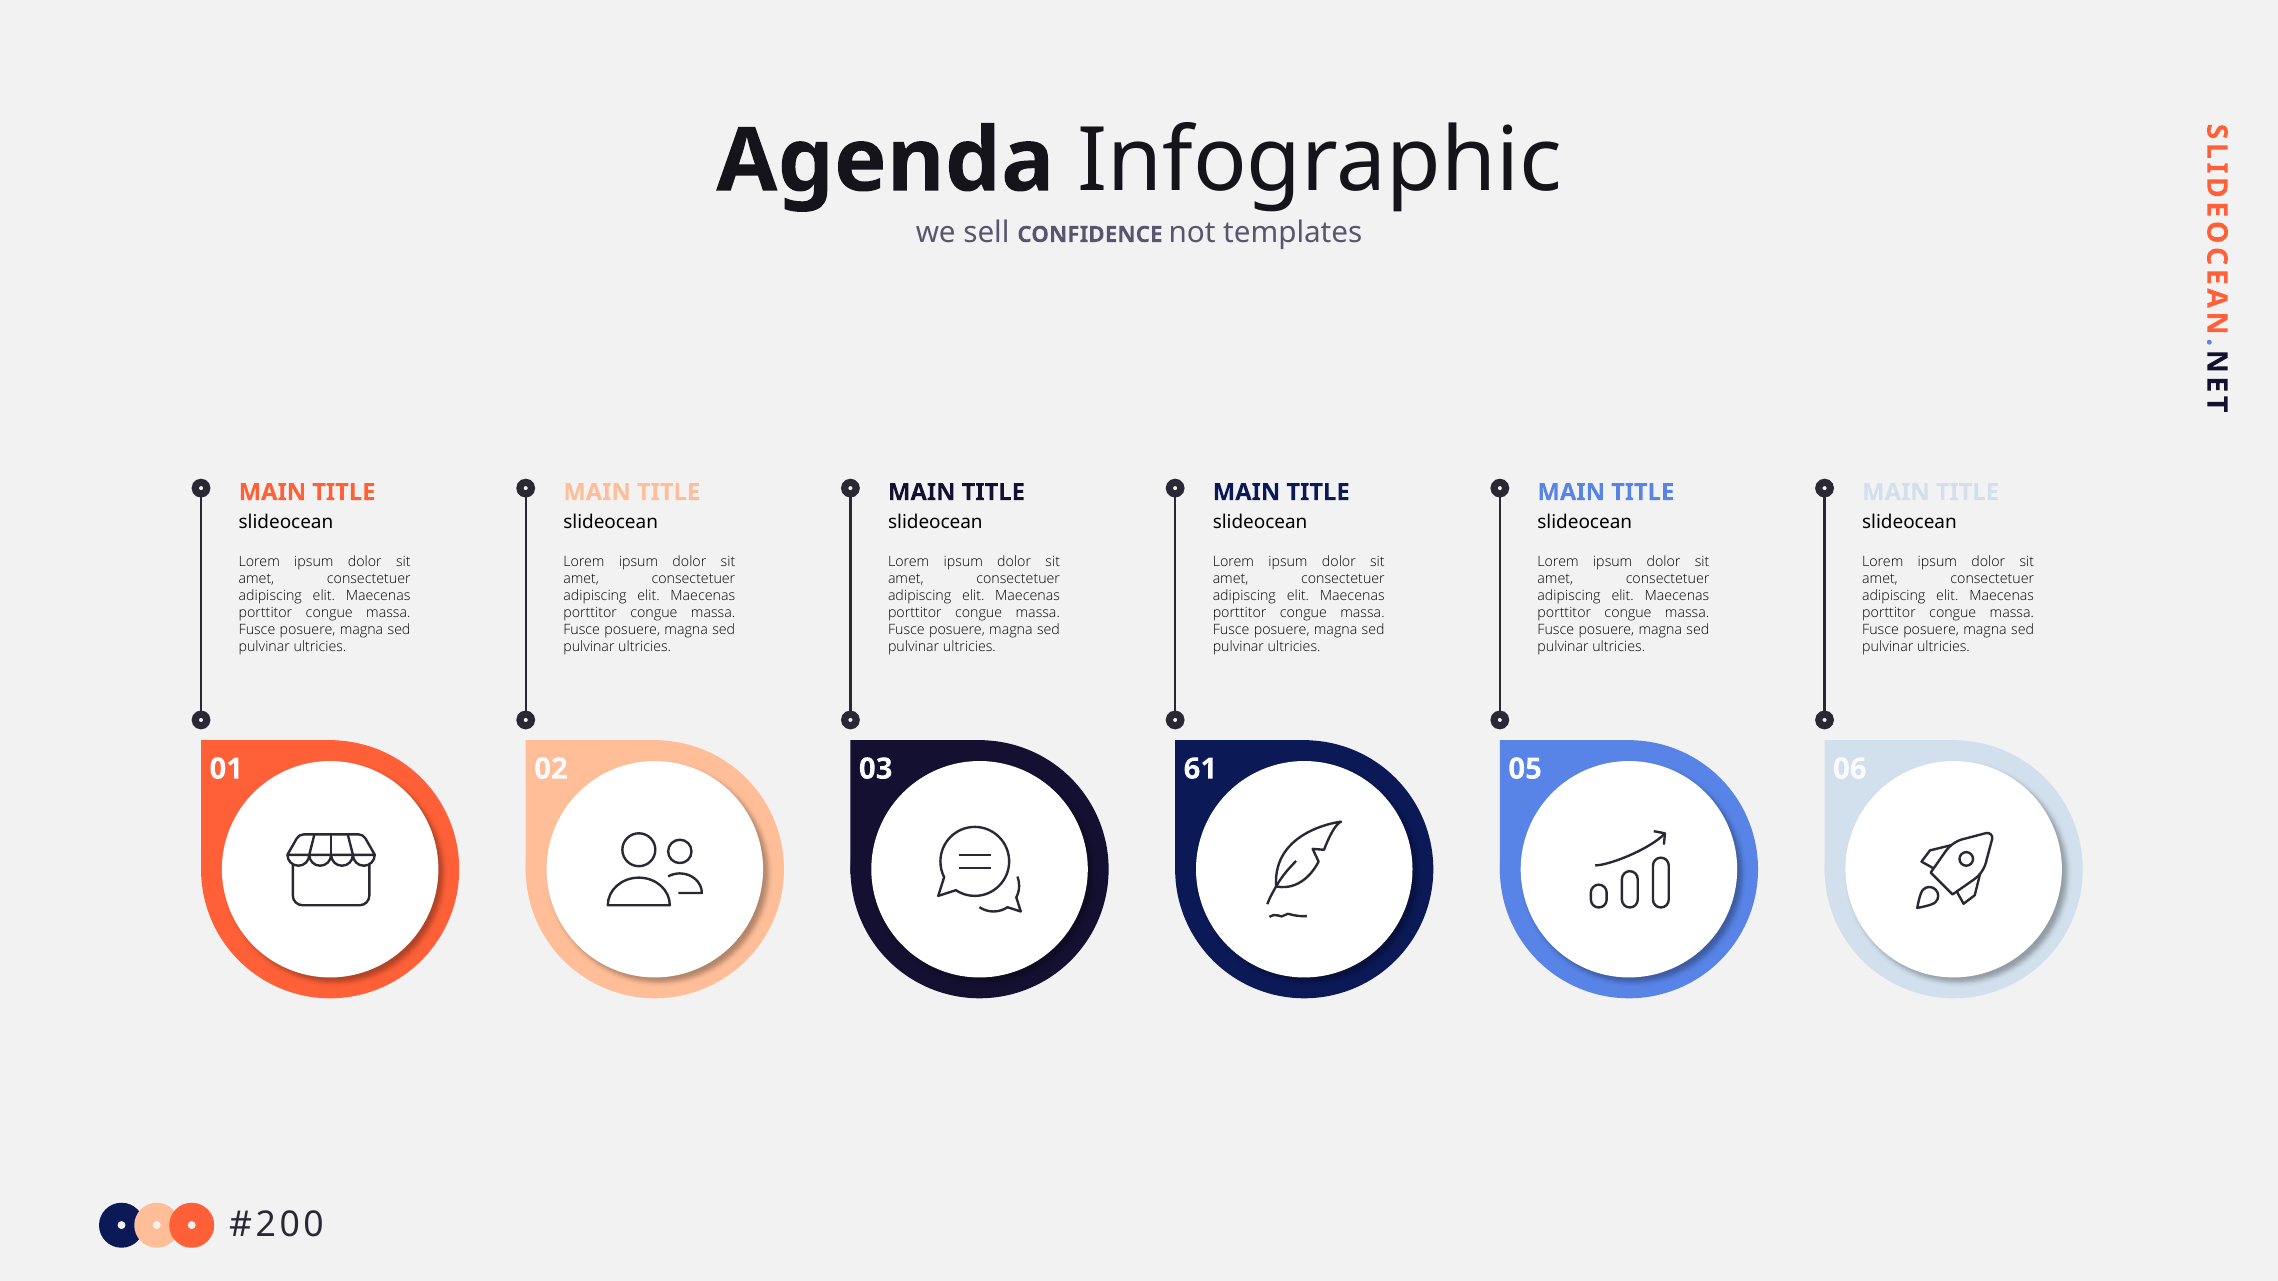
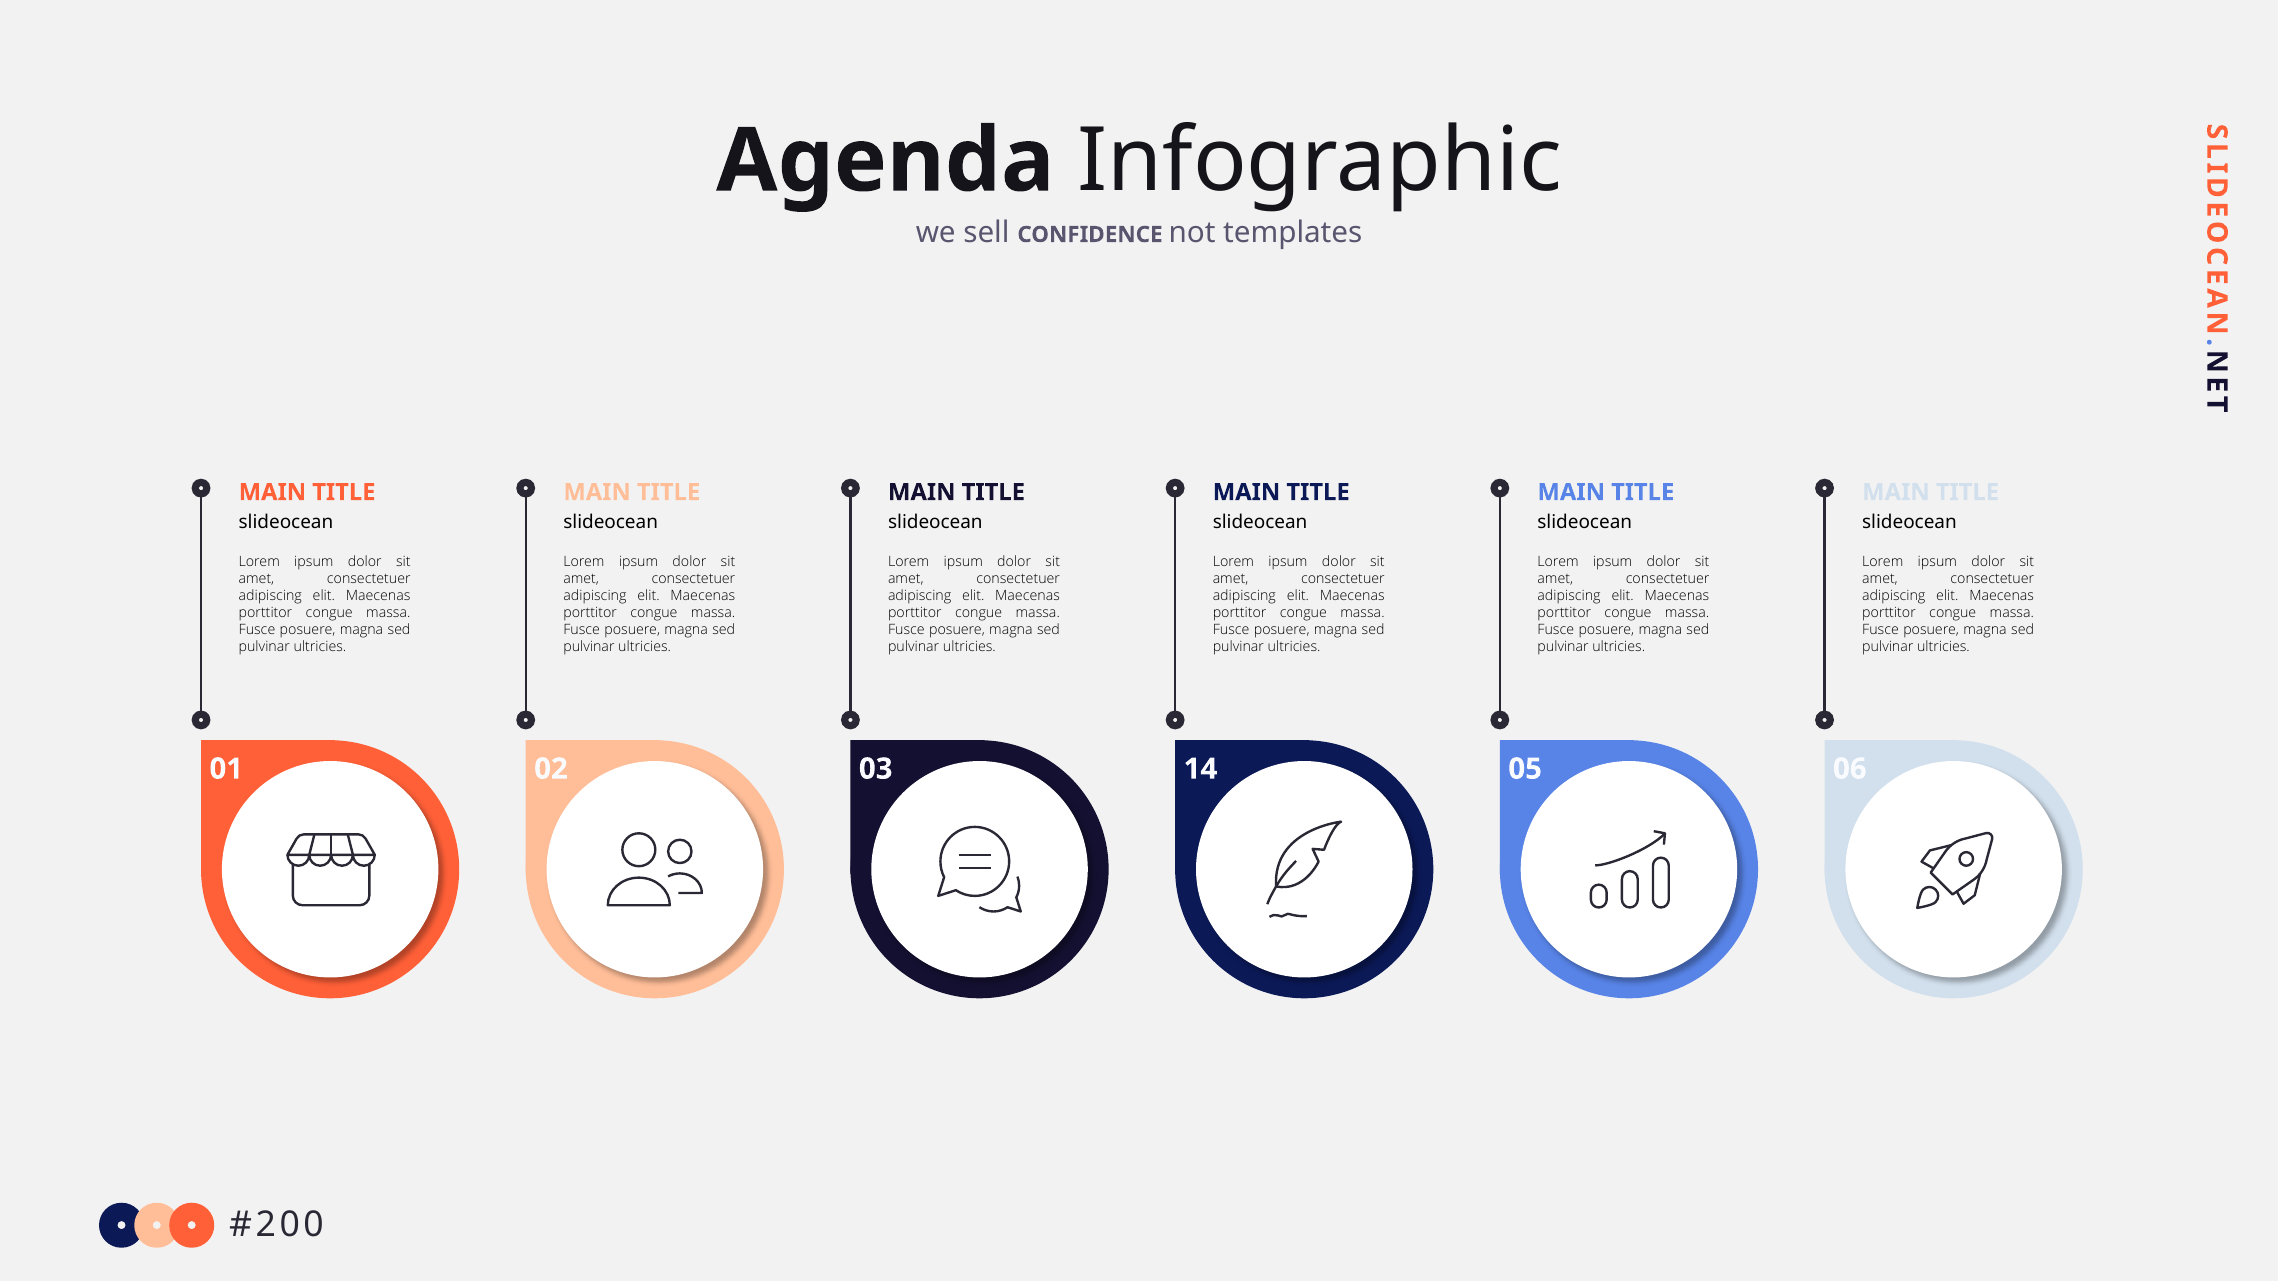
61: 61 -> 14 (1200, 769)
